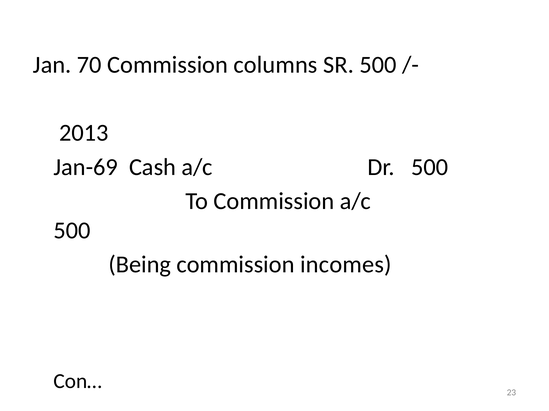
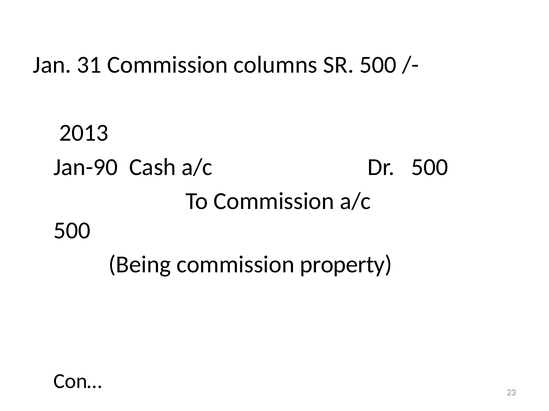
70: 70 -> 31 (89, 65)
Jan-69: Jan-69 -> Jan-90 (86, 167)
incomes: incomes -> property (346, 265)
